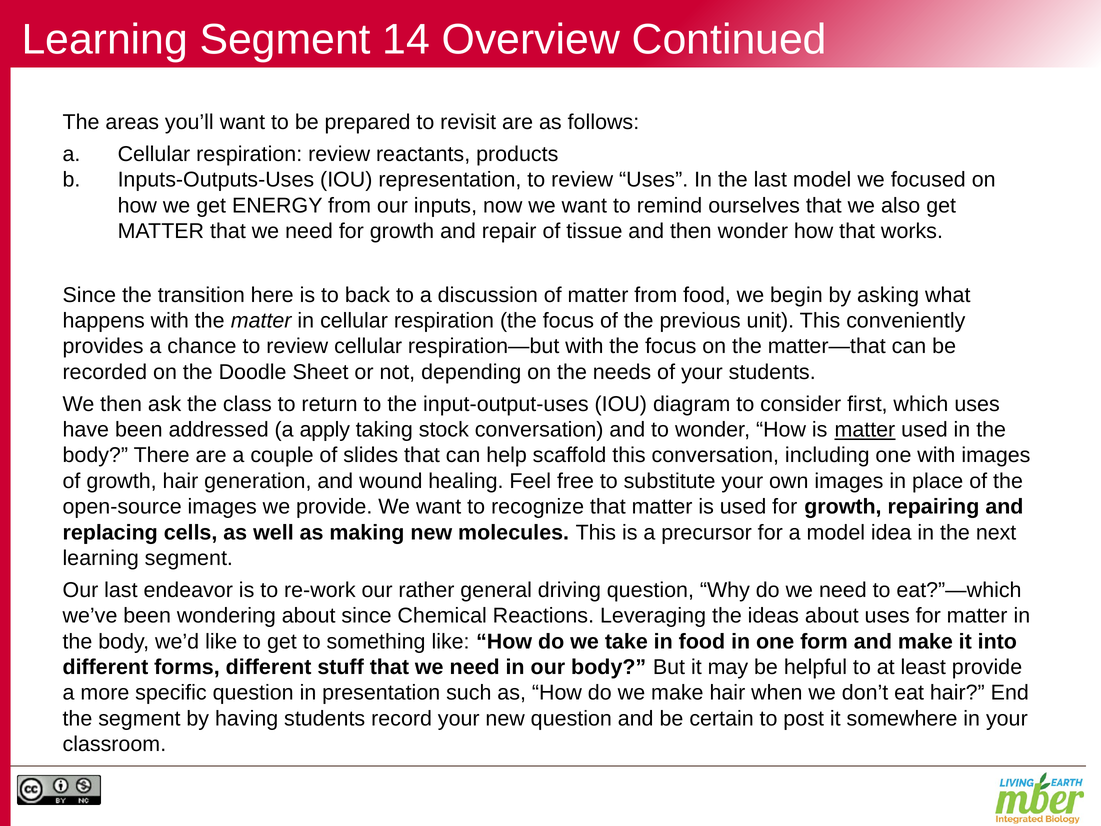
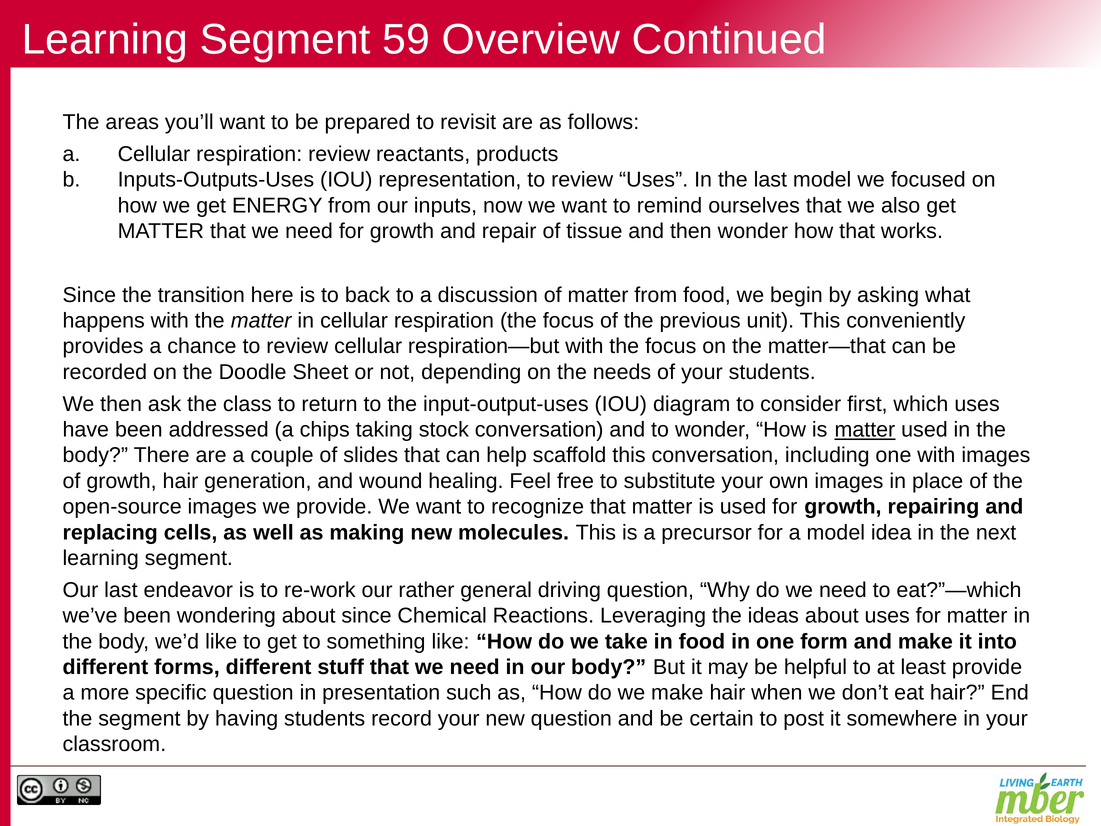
14: 14 -> 59 (406, 40)
apply: apply -> chips (325, 430)
